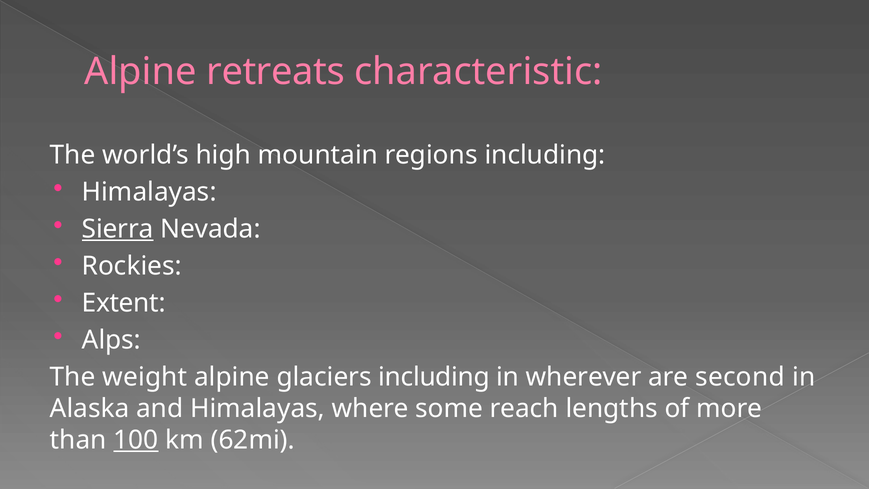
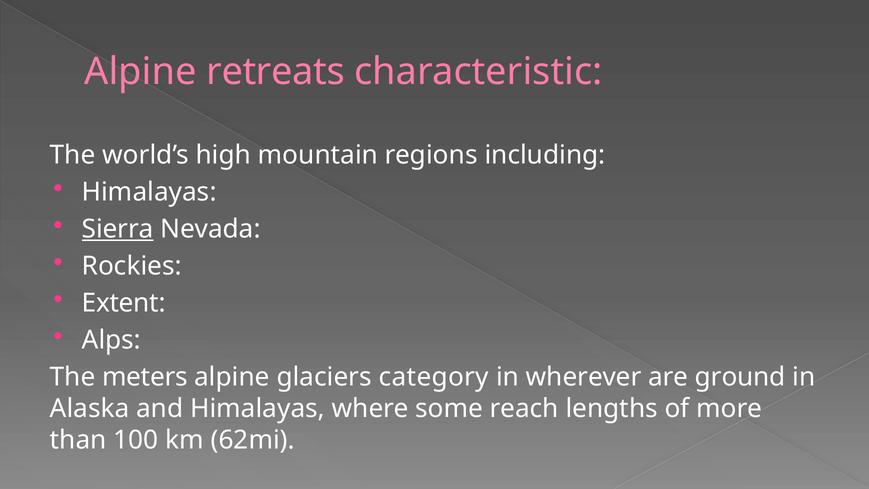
weight: weight -> meters (145, 377)
glaciers including: including -> category (434, 377)
second: second -> ground (740, 377)
100 underline: present -> none (136, 440)
